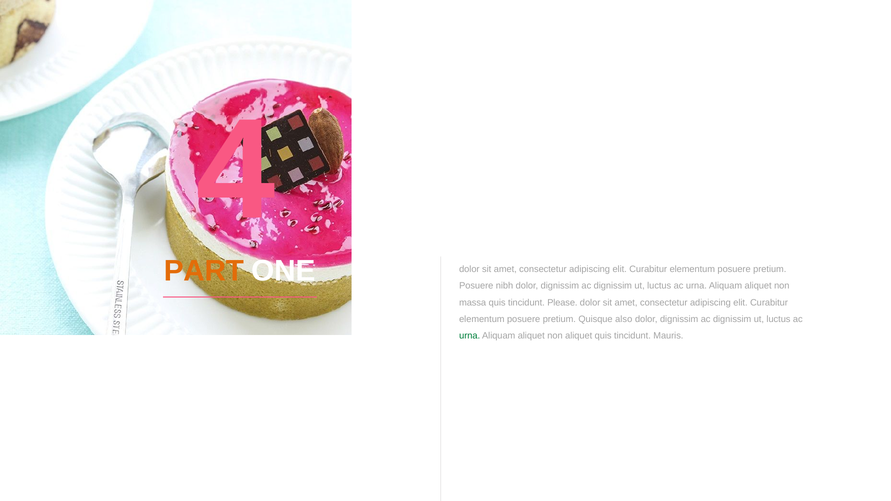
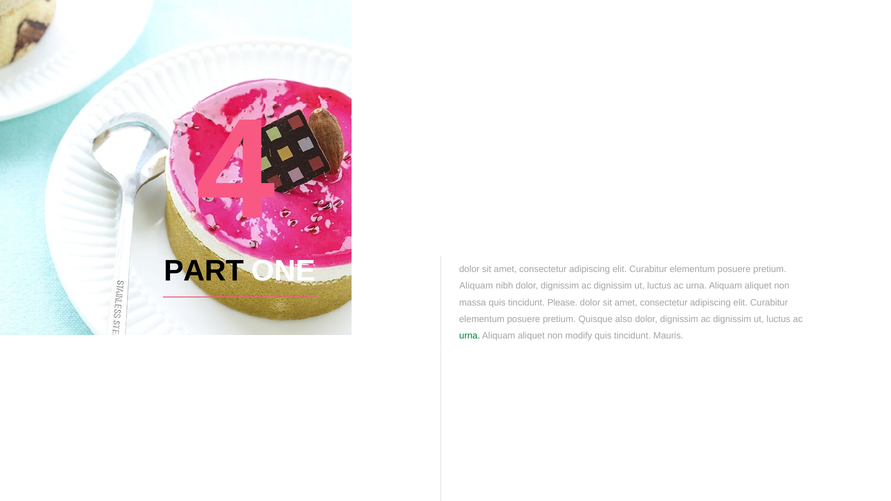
PART colour: orange -> black (204, 271)
Posuere: Posuere -> Aliquam (476, 286)
non aliquet: aliquet -> modify (579, 336)
